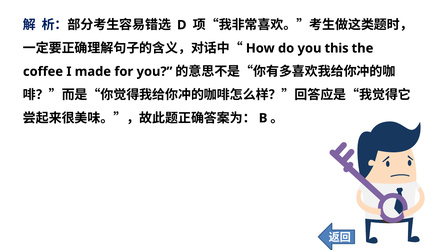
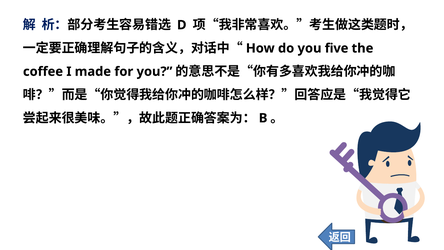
this: this -> five (337, 48)
